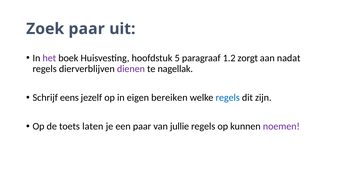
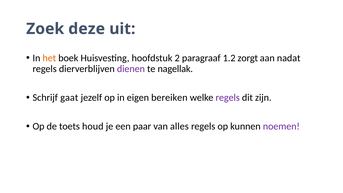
Zoek paar: paar -> deze (87, 29)
het colour: purple -> orange (49, 58)
5: 5 -> 2 (177, 58)
eens: eens -> gaat (69, 98)
regels colour: blue -> purple (228, 98)
laten: laten -> houd (93, 126)
jullie: jullie -> alles (179, 126)
